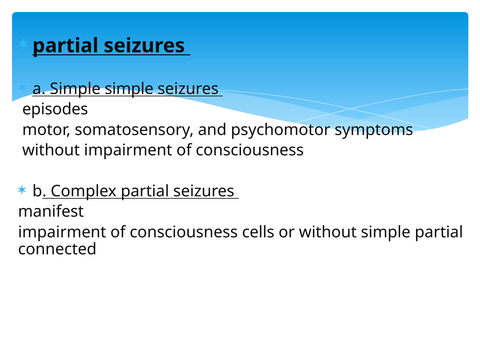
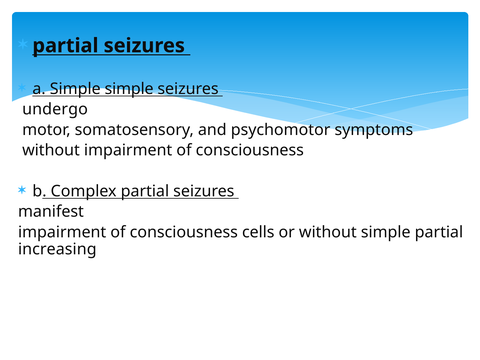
episodes: episodes -> undergo (55, 109)
connected: connected -> increasing (57, 249)
